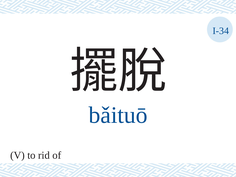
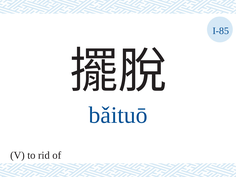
I-34: I-34 -> I-85 (221, 31)
